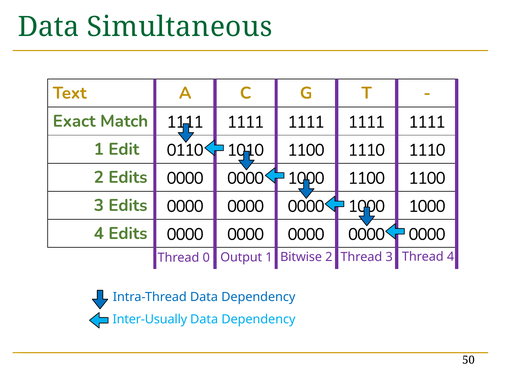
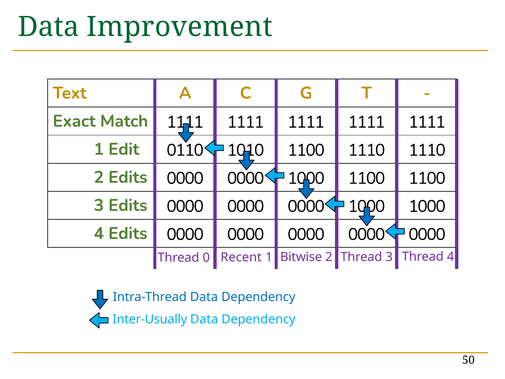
Simultaneous: Simultaneous -> Improvement (180, 27)
Output: Output -> Recent (241, 257)
